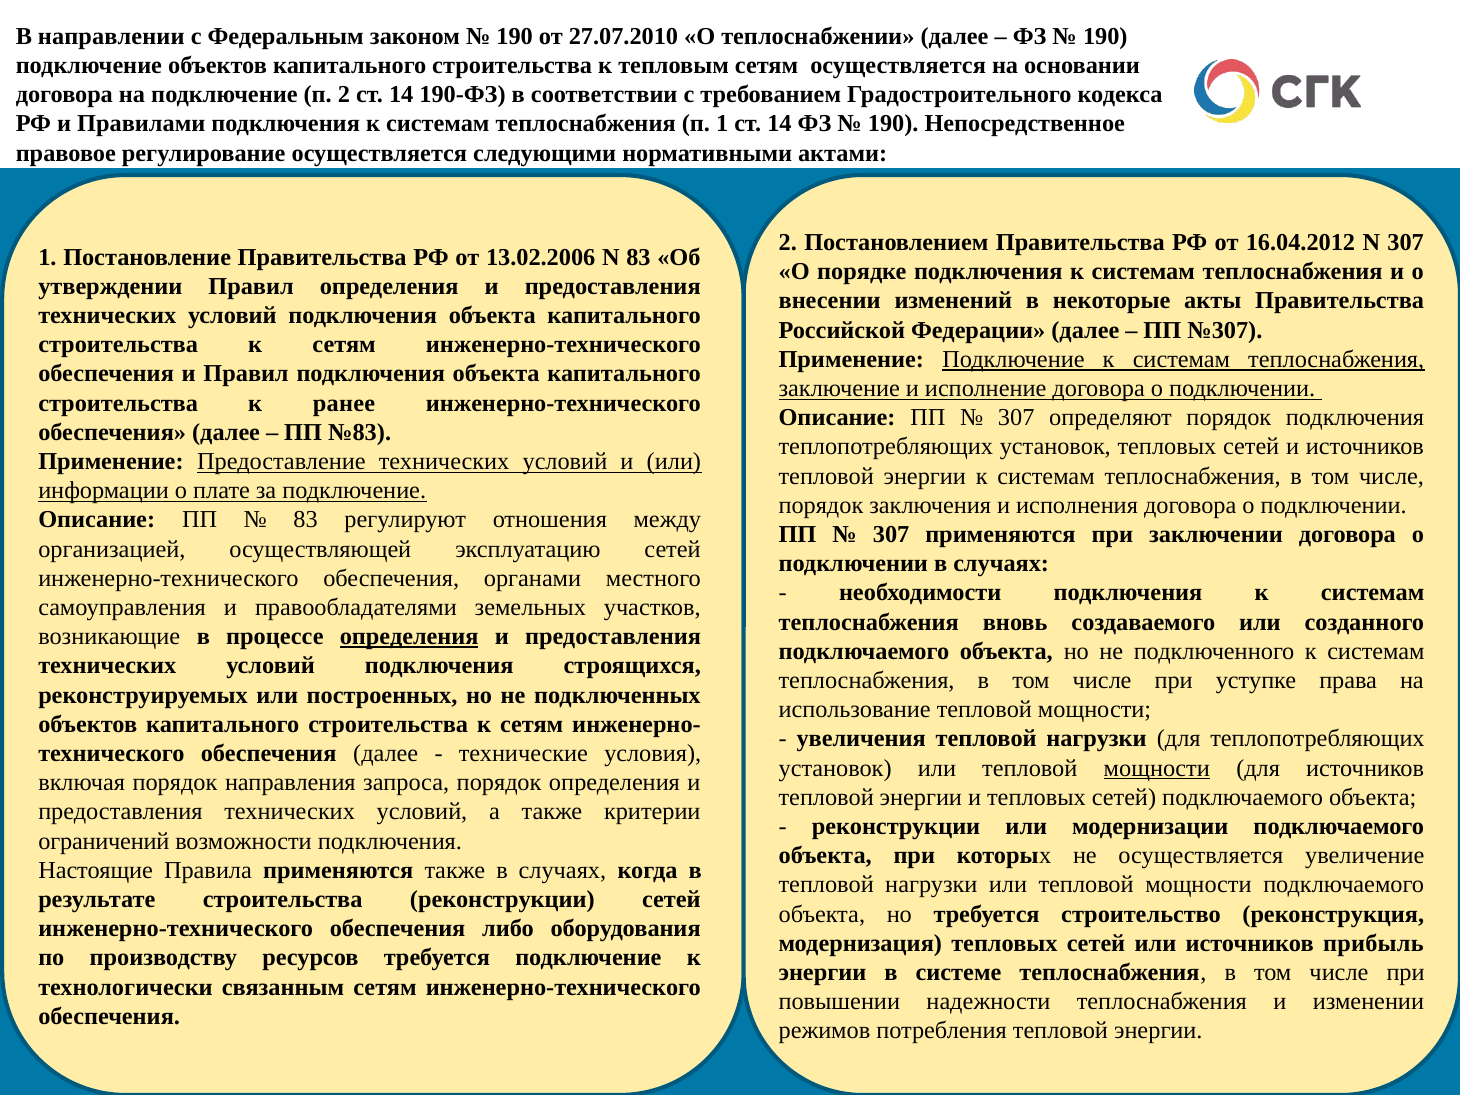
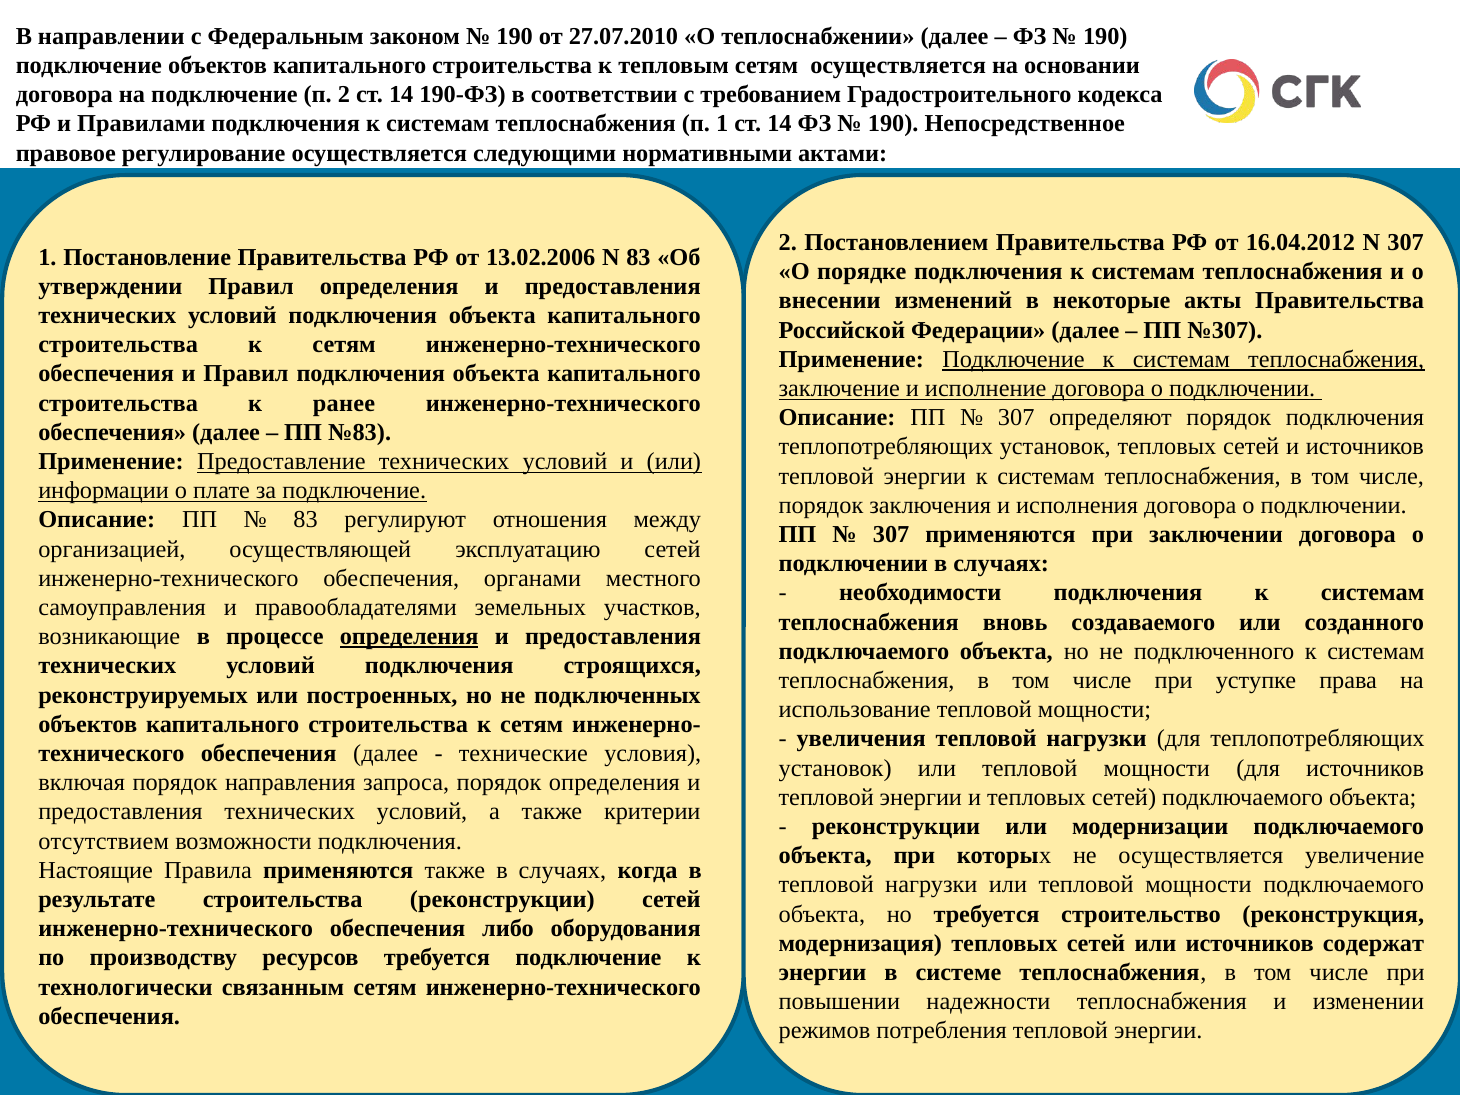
мощности underline: present -> none (1157, 768)
ограничений: ограничений -> отсутствием (104, 841)
прибыль: прибыль -> содержат (1374, 943)
